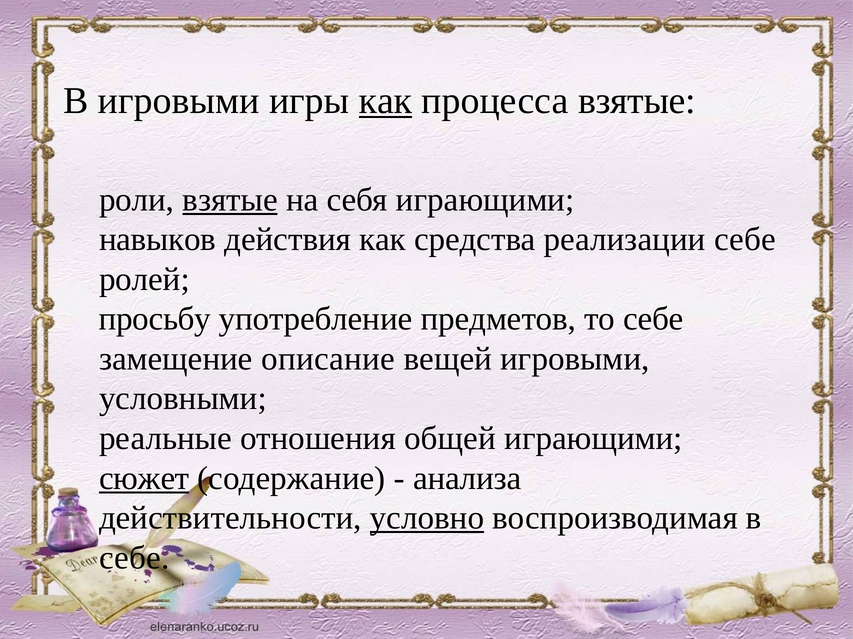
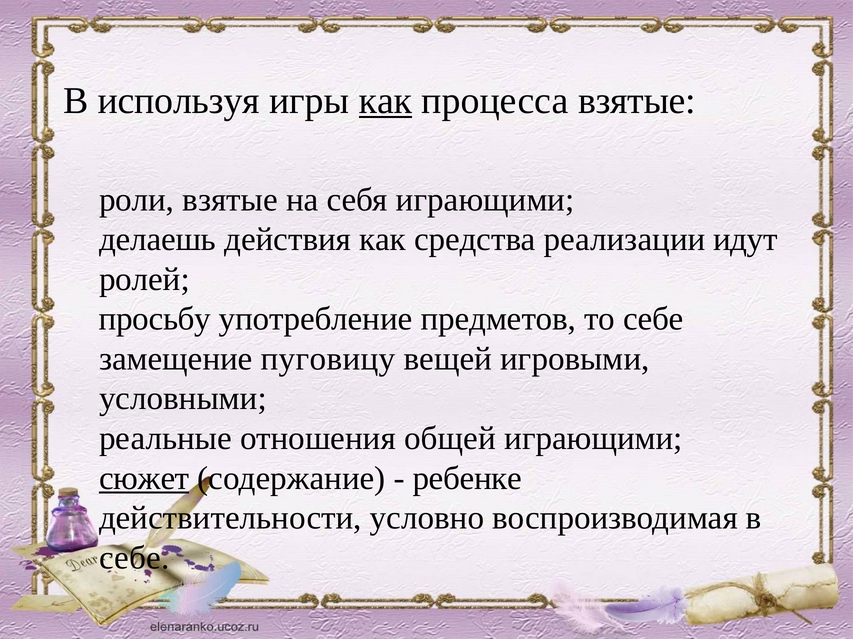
В игровыми: игровыми -> используя (179, 101)
взятые underline: present -> none (230, 200)
навыков: навыков -> делаешь (158, 240)
реализации себе: себе -> идут (745, 240)
описание: описание -> пуговицу (328, 359)
анализа: анализа -> ребенке (467, 479)
условно underline: present -> none (427, 518)
